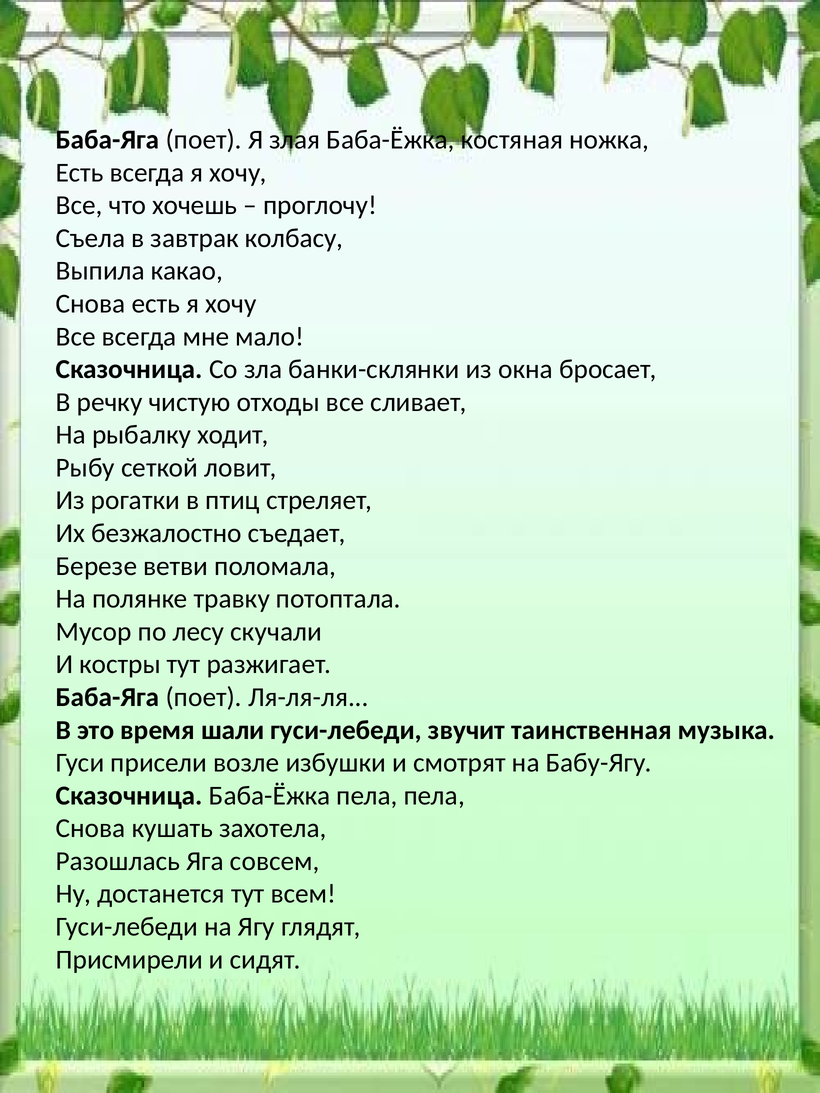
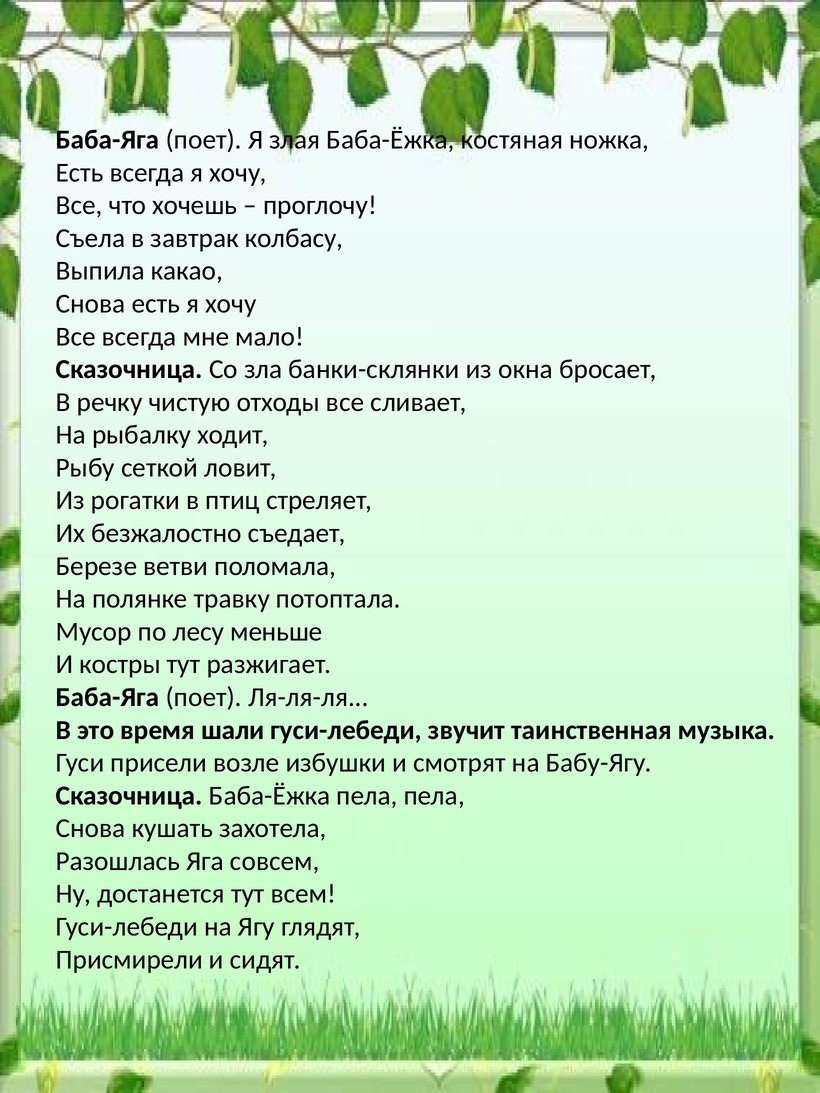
скучали: скучали -> меньше (276, 632)
